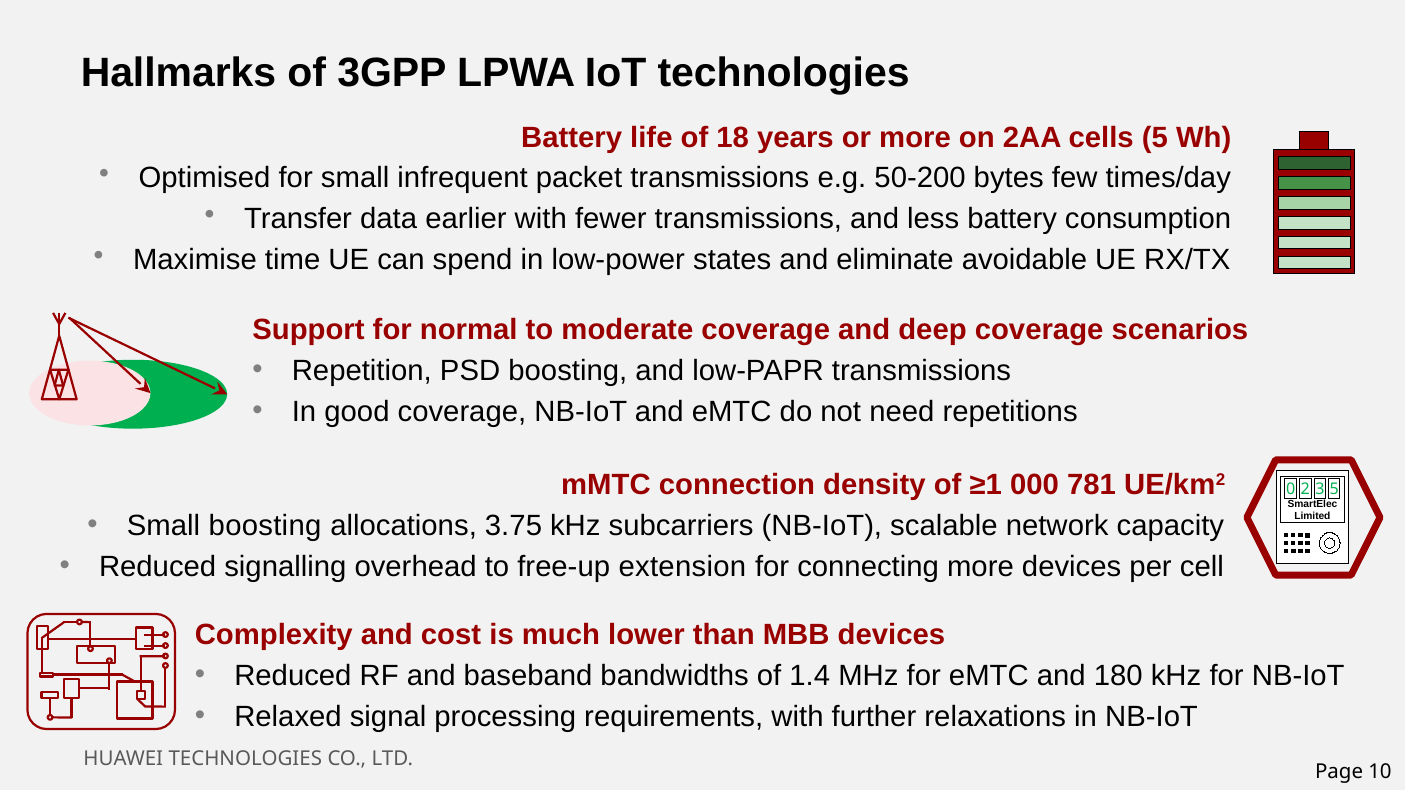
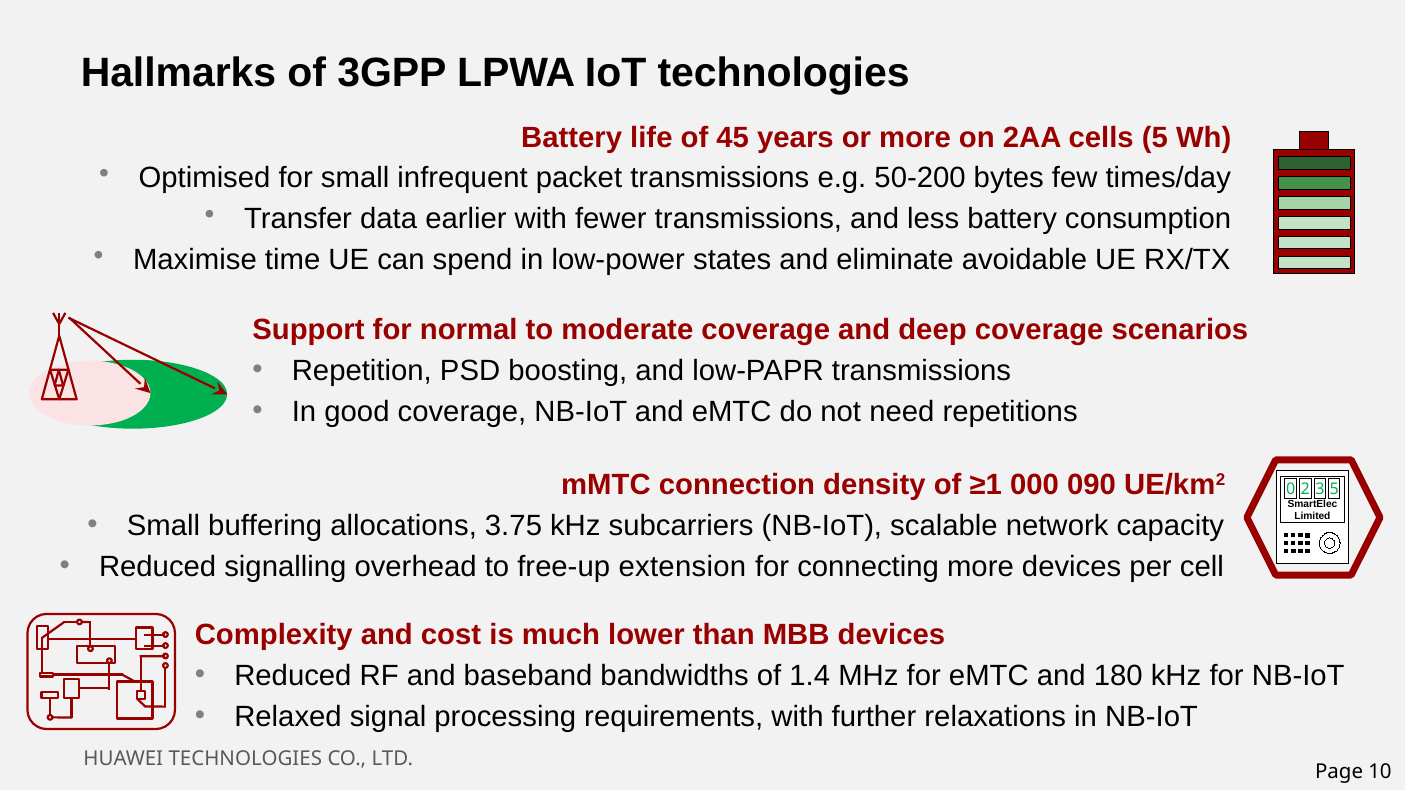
18: 18 -> 45 (733, 137)
781: 781 -> 090 (1091, 485)
Small boosting: boosting -> buffering (265, 526)
